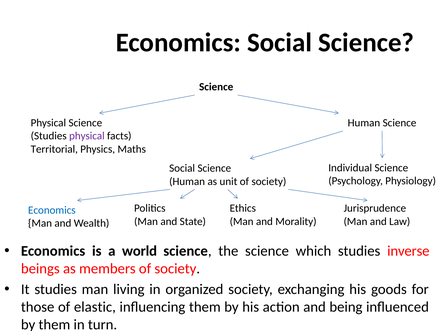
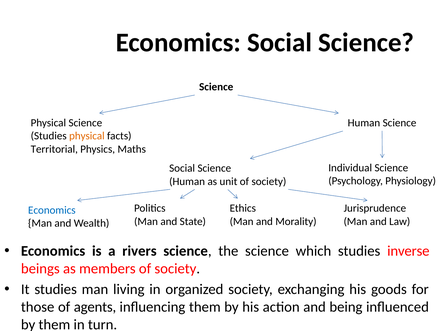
physical colour: purple -> orange (87, 136)
world: world -> rivers (139, 251)
elastic: elastic -> agents (95, 307)
